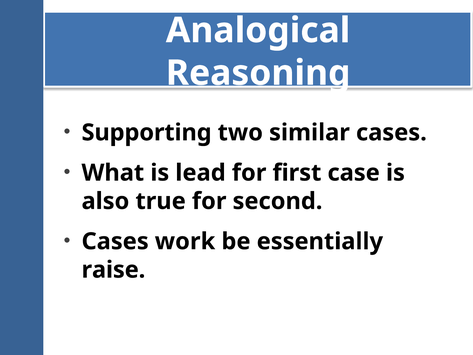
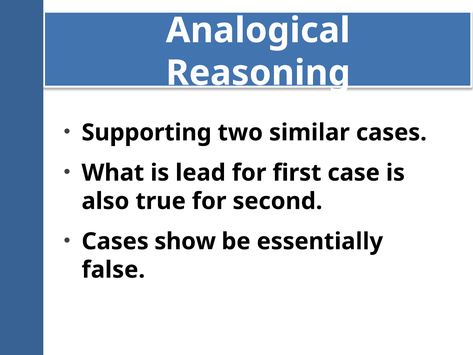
work: work -> show (185, 241)
raise: raise -> false (113, 270)
